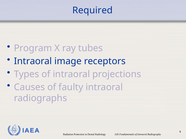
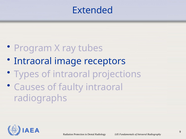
Required: Required -> Extended (93, 10)
